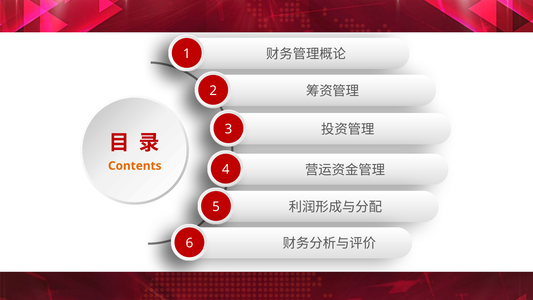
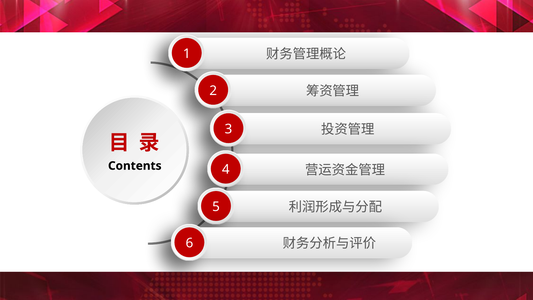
Contents colour: orange -> black (135, 166)
